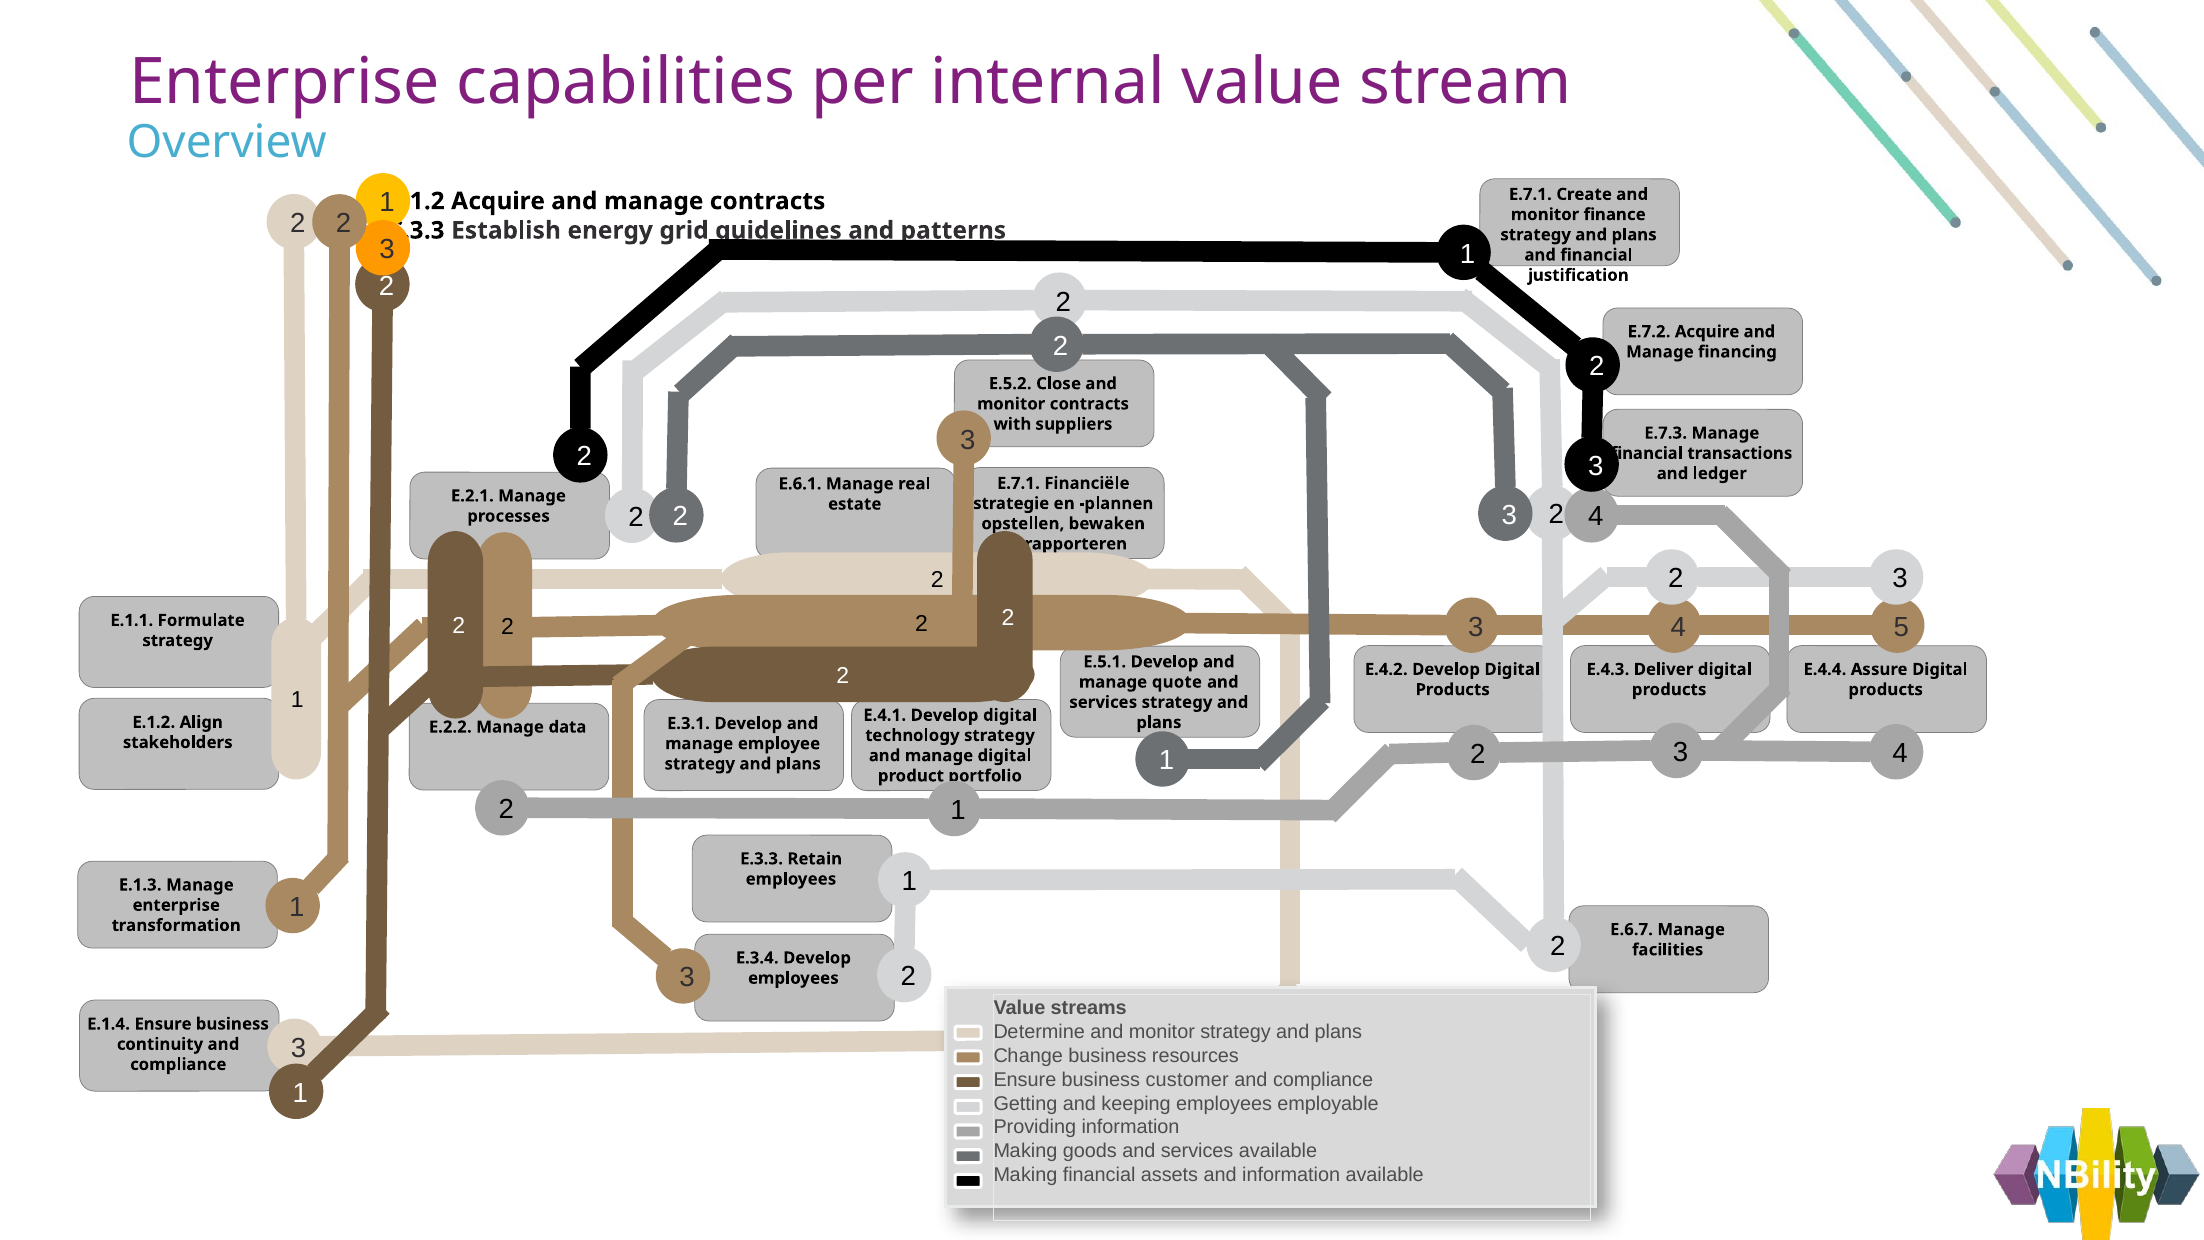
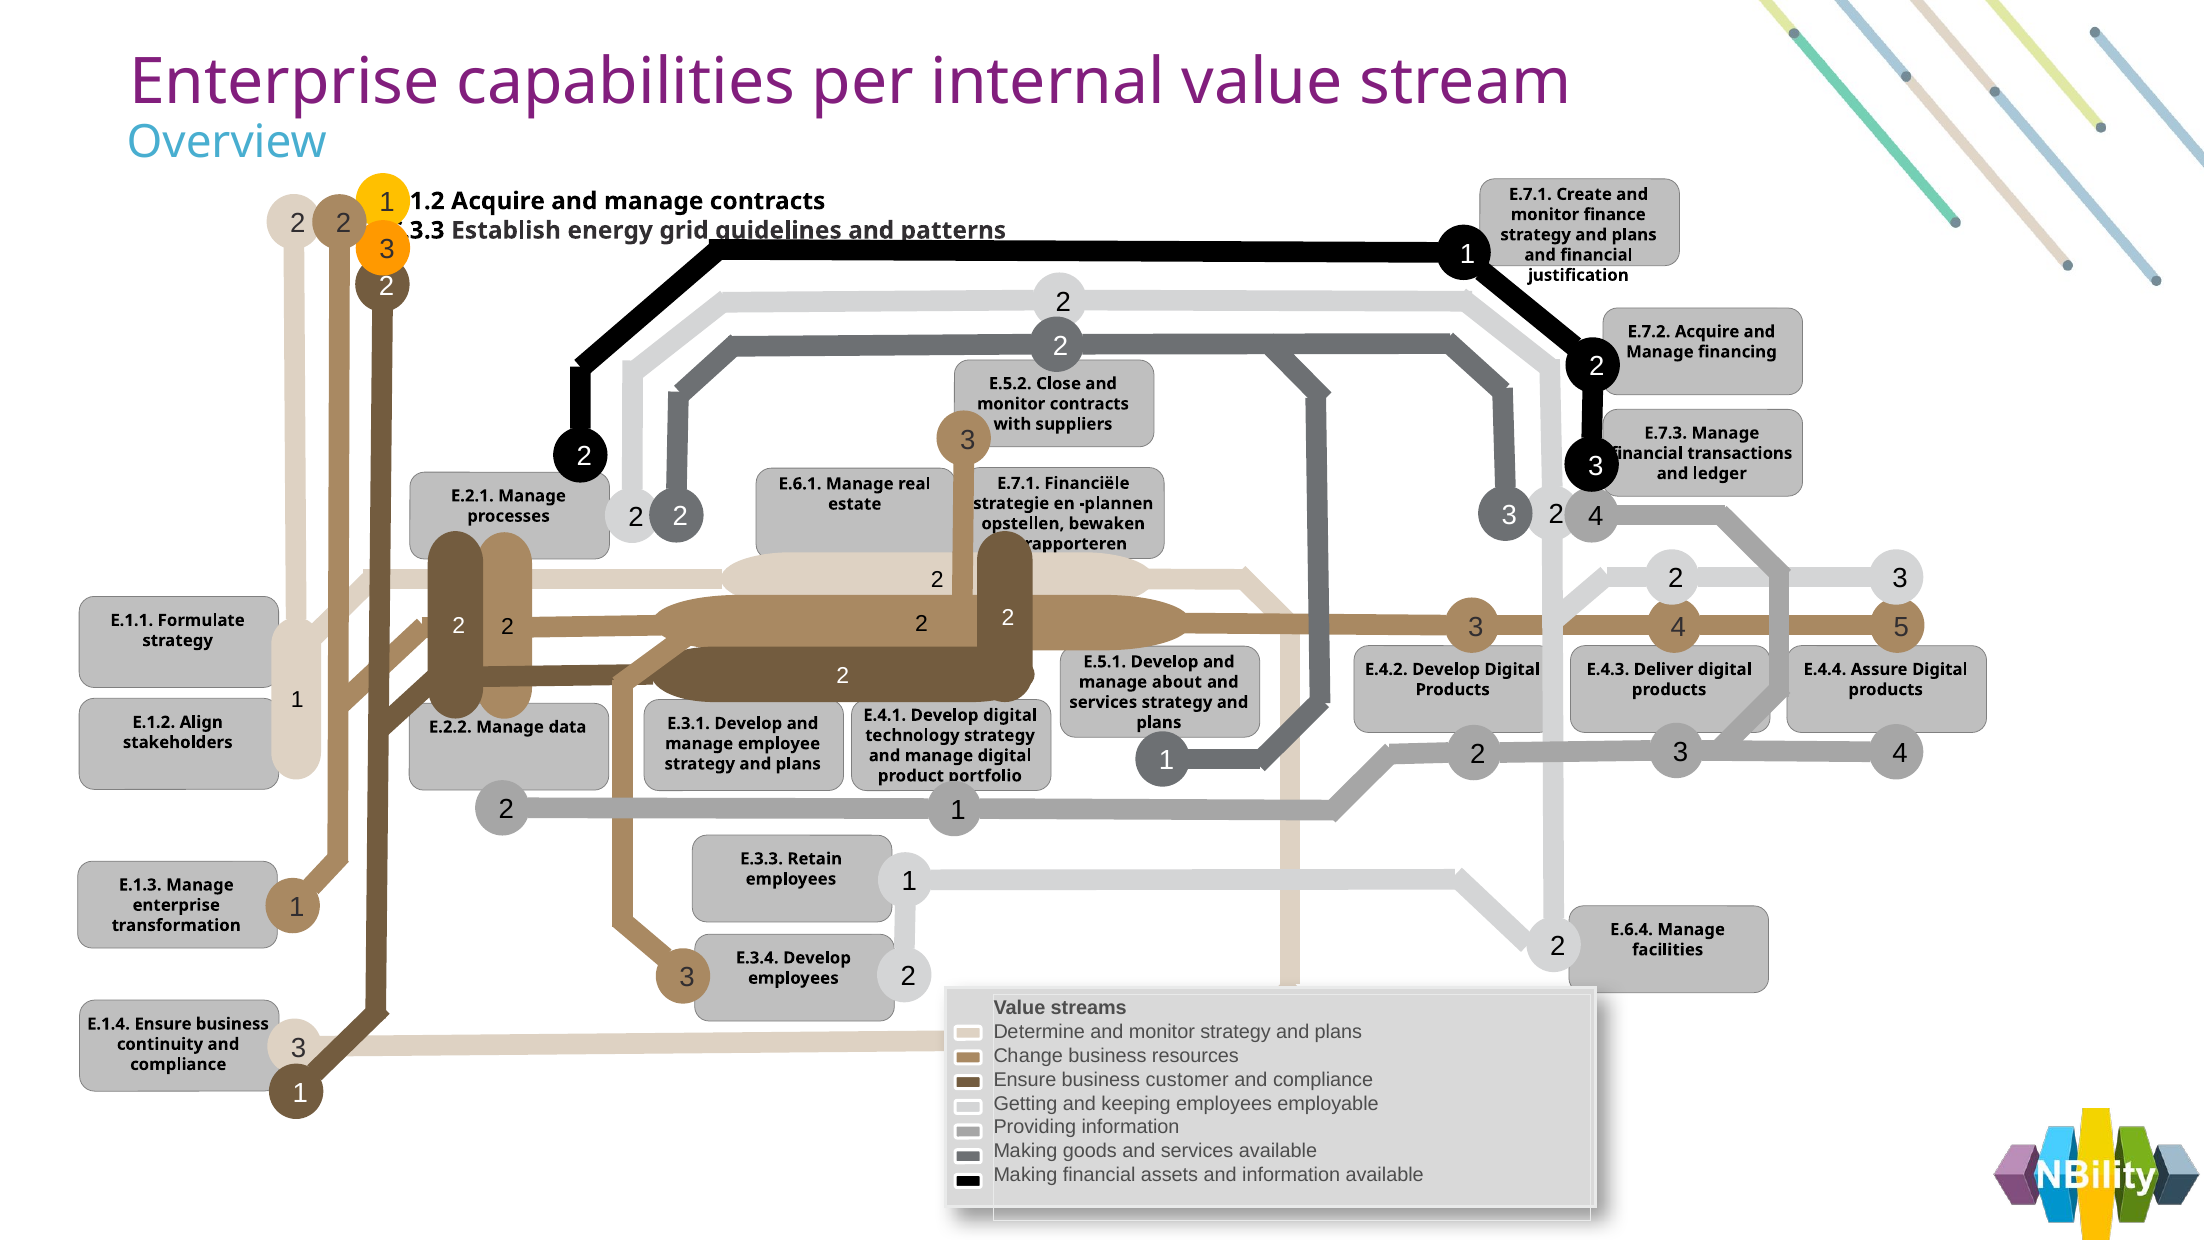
quote: quote -> about (1177, 682)
E.6.7: E.6.7 -> E.6.4 (1631, 929)
